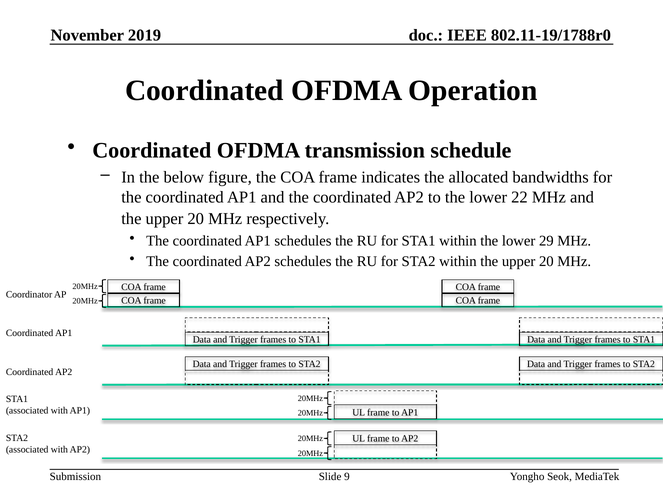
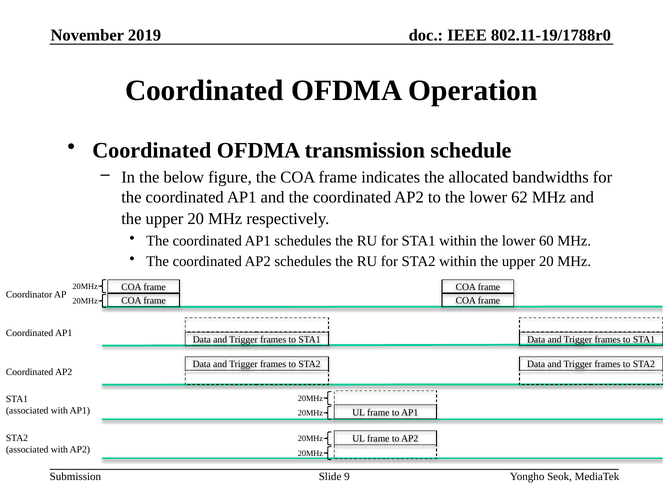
22: 22 -> 62 (519, 197)
29: 29 -> 60 (546, 241)
